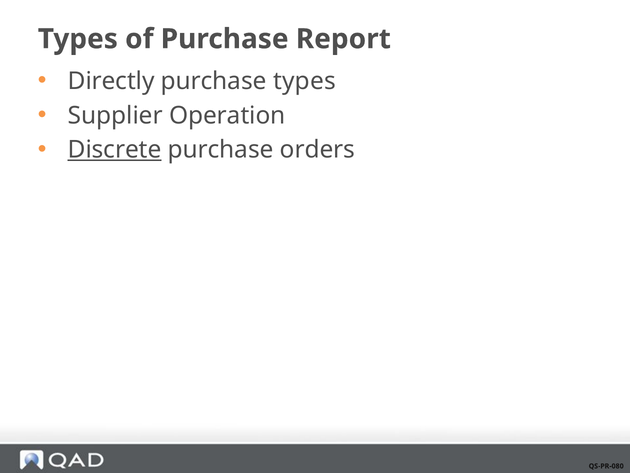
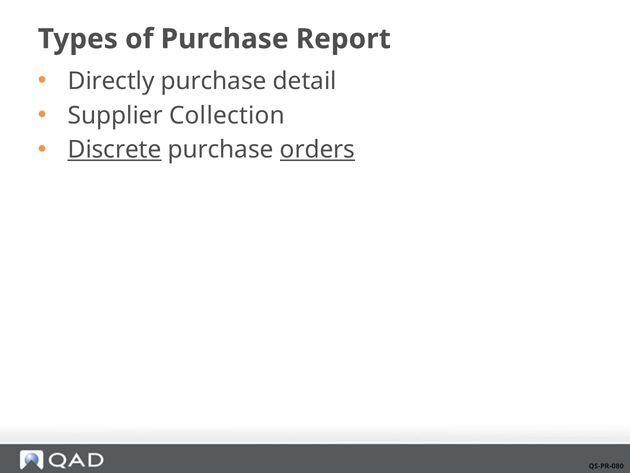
purchase types: types -> detail (305, 81)
Operation: Operation -> Collection (227, 115)
orders underline: none -> present (318, 150)
